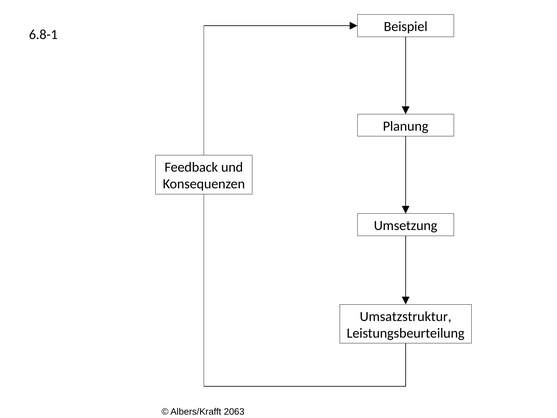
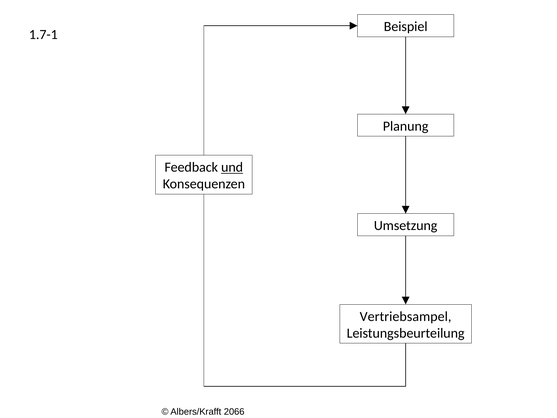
6.8-1: 6.8-1 -> 1.7-1 (43, 35)
und underline: none -> present (232, 167)
Umsatzstruktur: Umsatzstruktur -> Vertriebsampel (406, 316)
2063: 2063 -> 2066 (234, 411)
